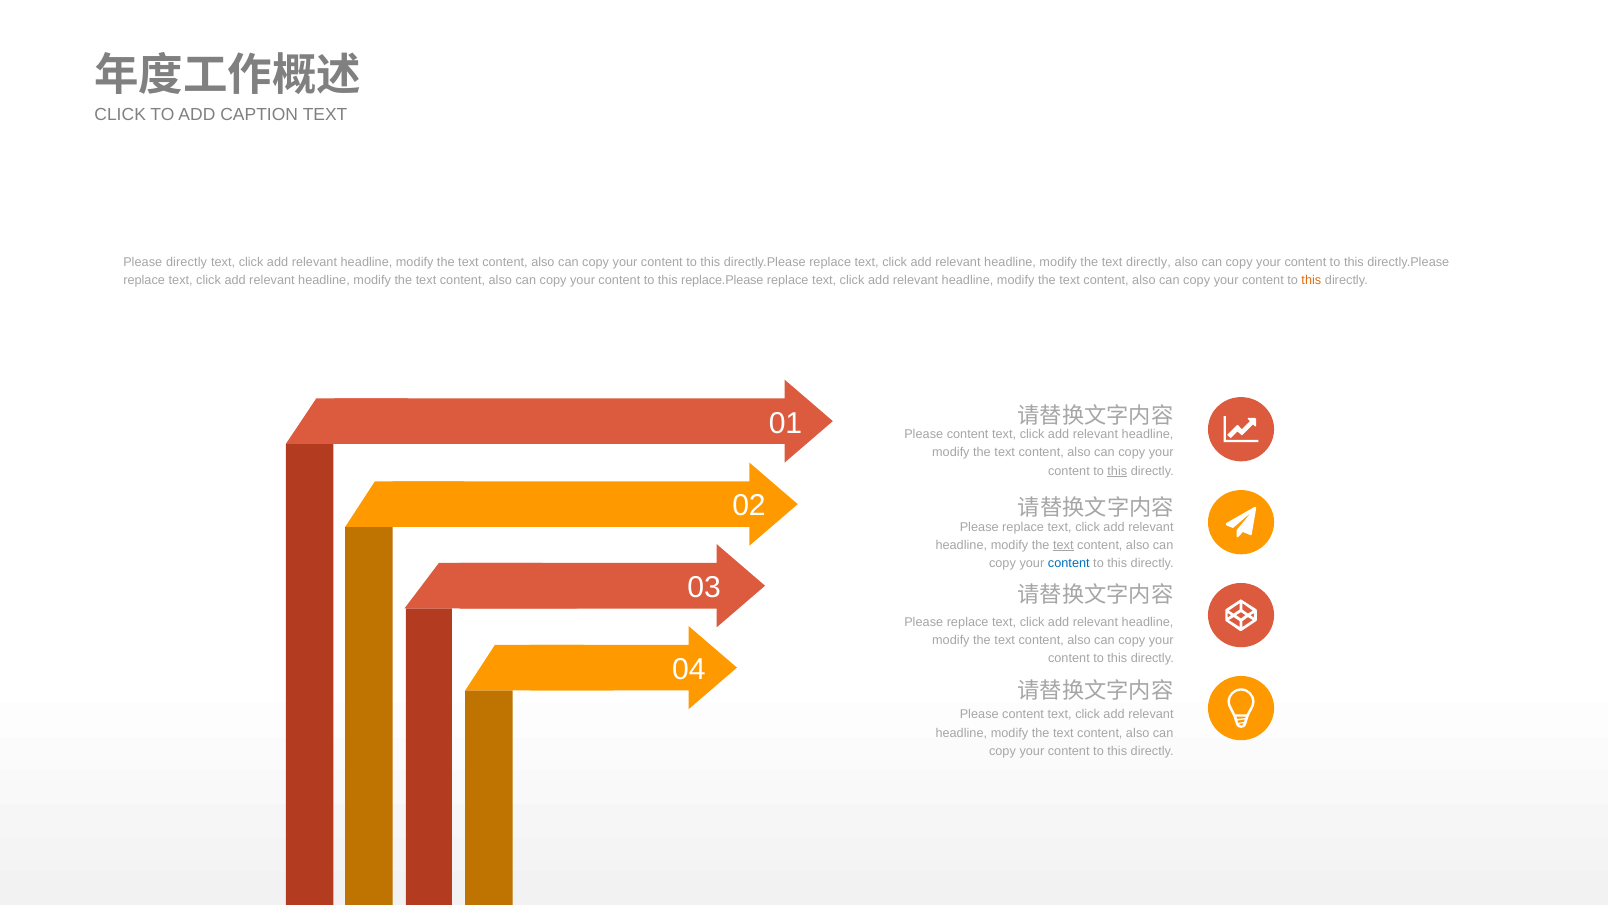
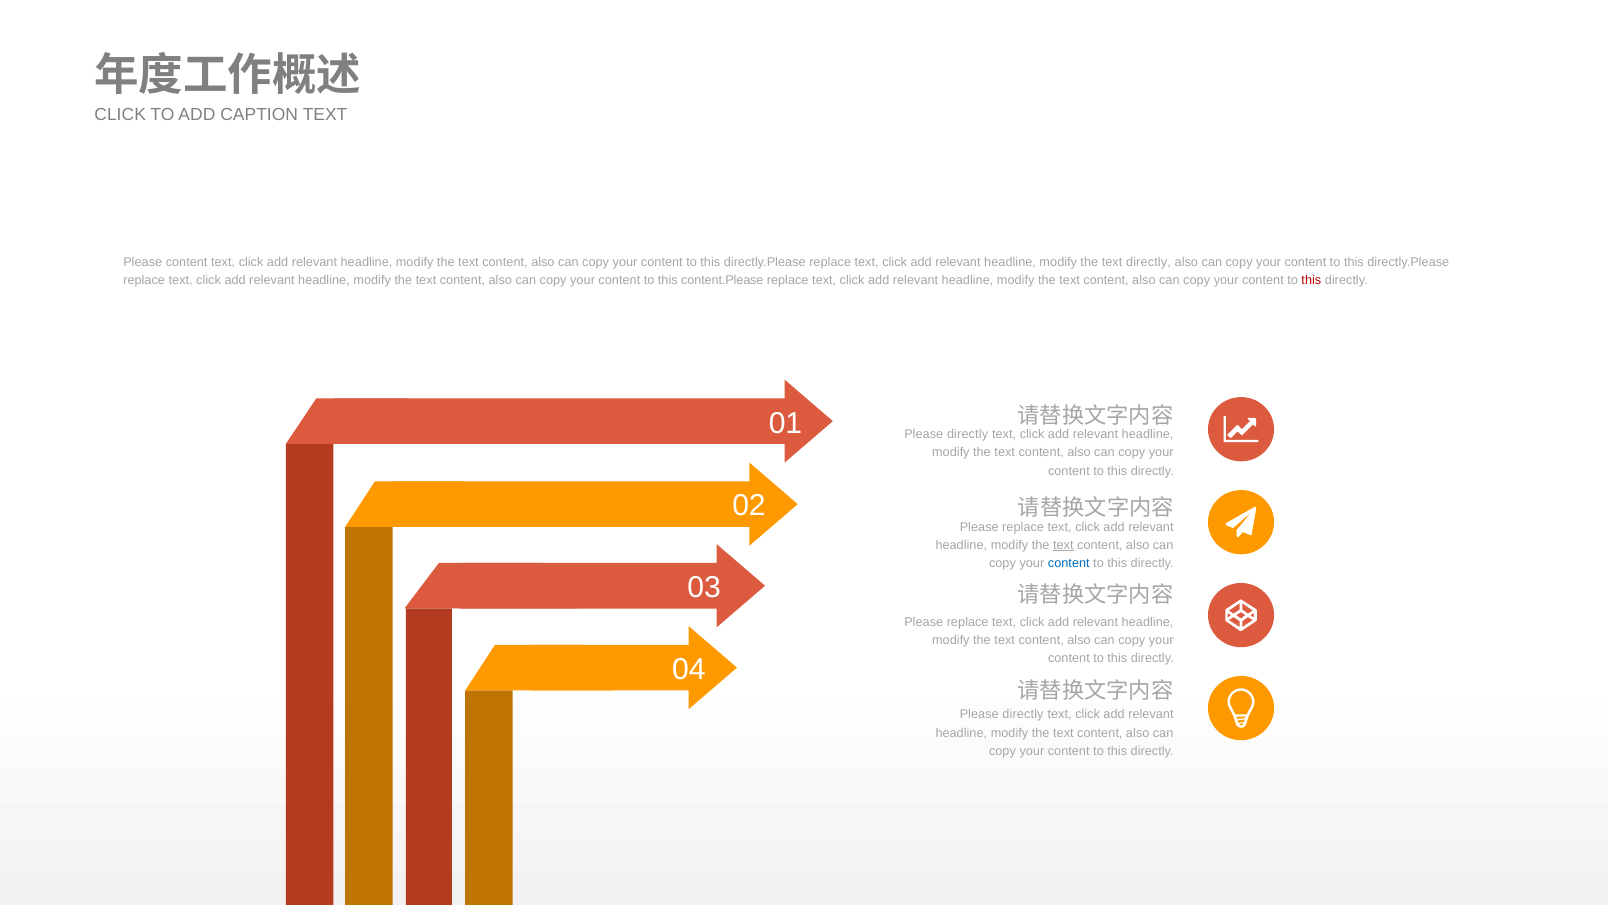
Please directly: directly -> content (187, 262)
replace.Please: replace.Please -> content.Please (722, 281)
this colour: orange -> red (1311, 281)
content: content -> directly (968, 434)
this underline: present -> none (1117, 471)
content: content -> directly (1023, 714)
